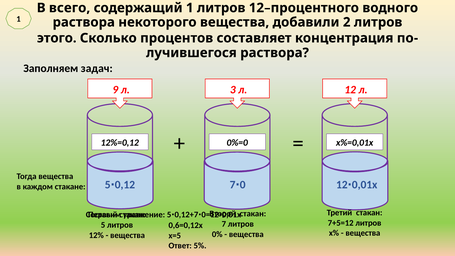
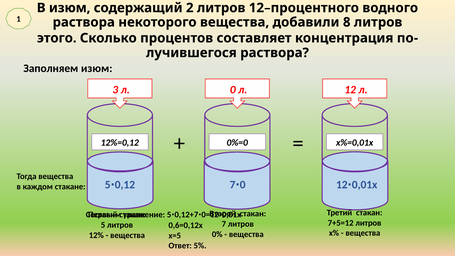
В всего: всего -> изюм (70, 8)
1: 1 -> 2 (190, 8)
2: 2 -> 8 (347, 22)
Заполняем задач: задач -> изюм (97, 68)
9: 9 -> 3 (115, 90)
5 3: 3 -> 0 (233, 90)
